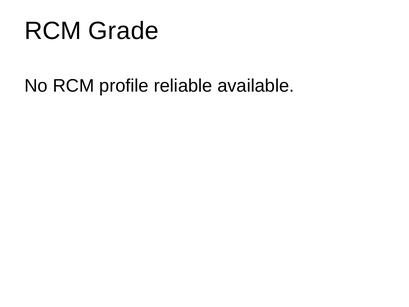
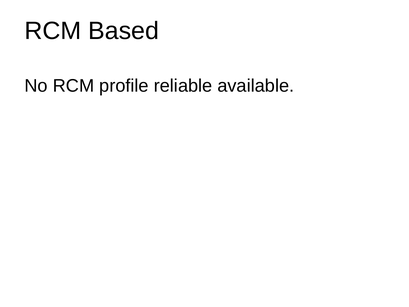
Grade: Grade -> Based (124, 31)
